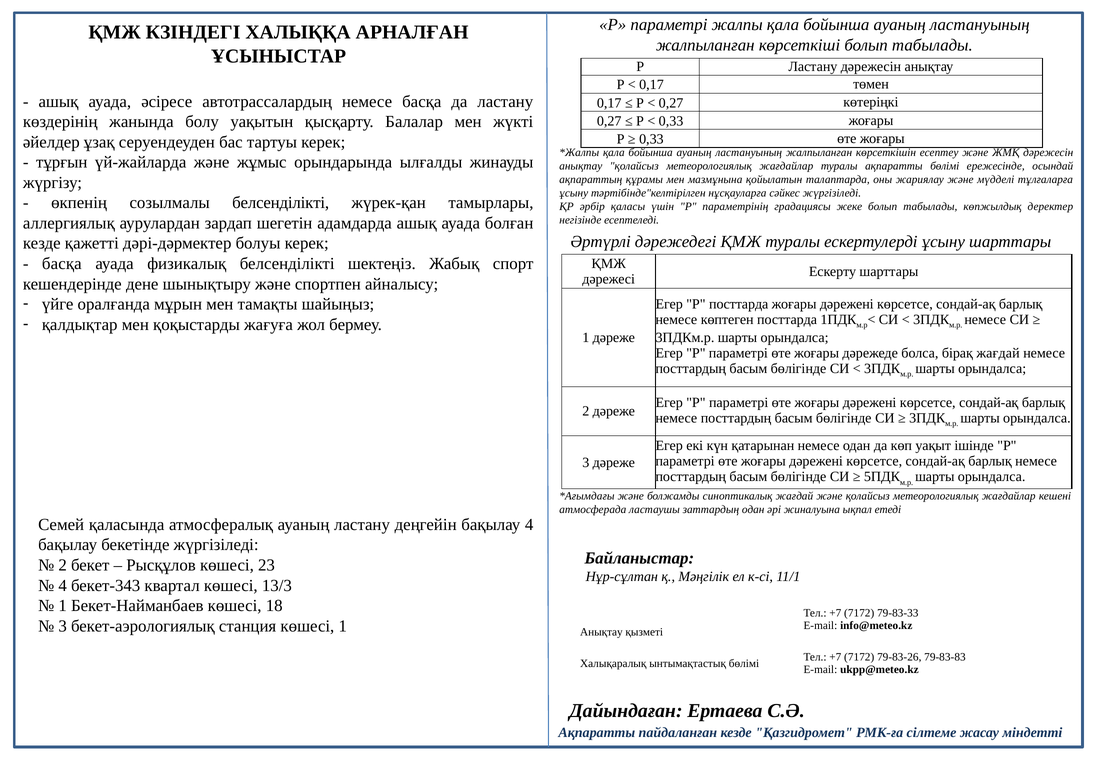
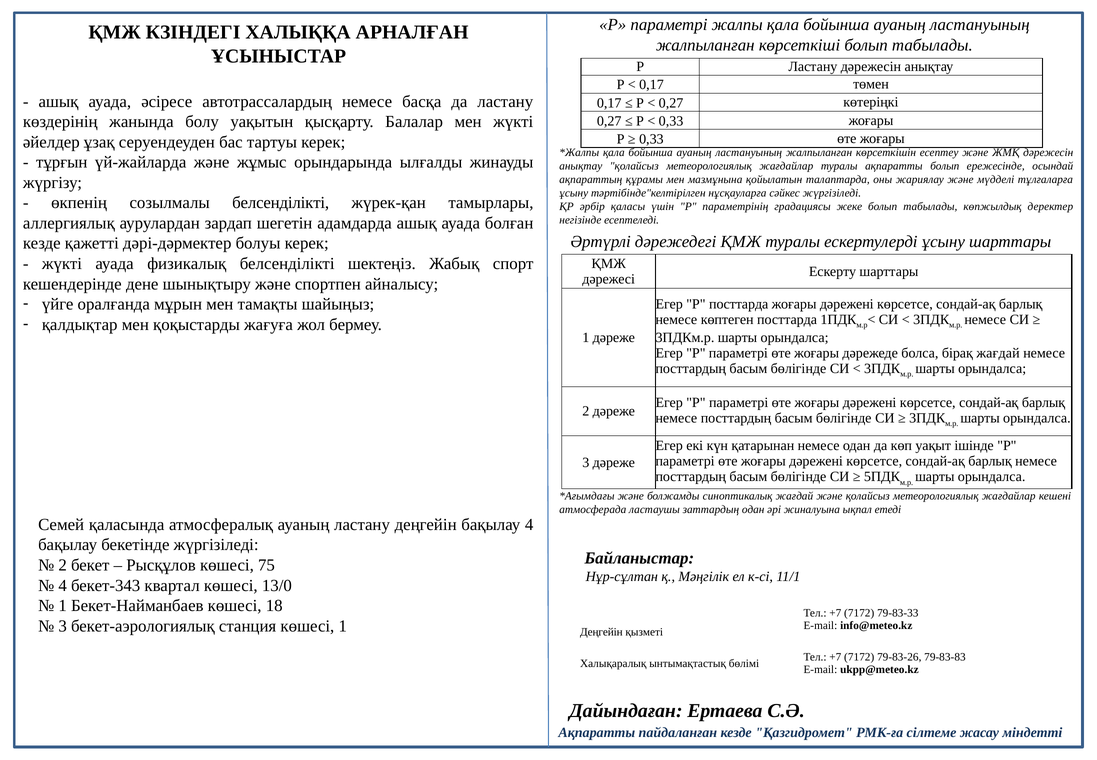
ақпаратты бөлімі: бөлімі -> болып (945, 166)
басқа: басқа -> жүкті (62, 263)
23: 23 -> 75 (266, 565)
13/3: 13/3 -> 13/0 (277, 585)
Анықтау: Анықтау -> Деңгейін (601, 631)
